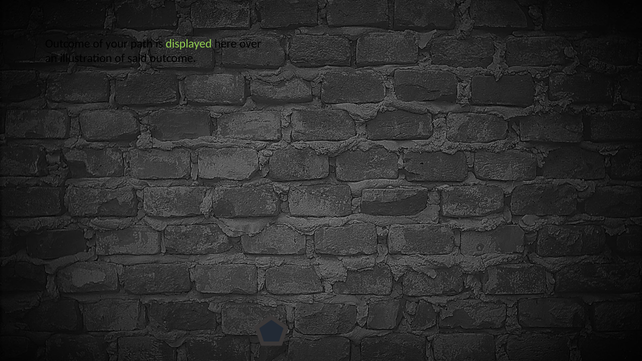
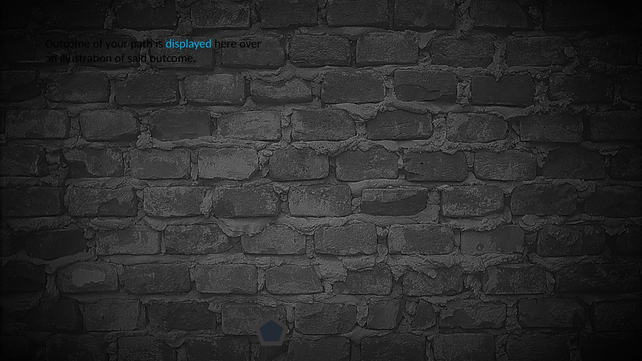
displayed colour: light green -> light blue (189, 44)
